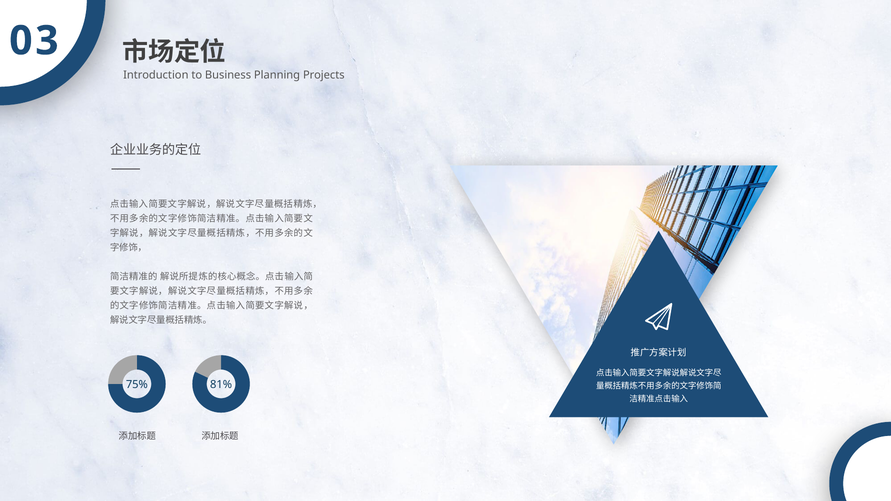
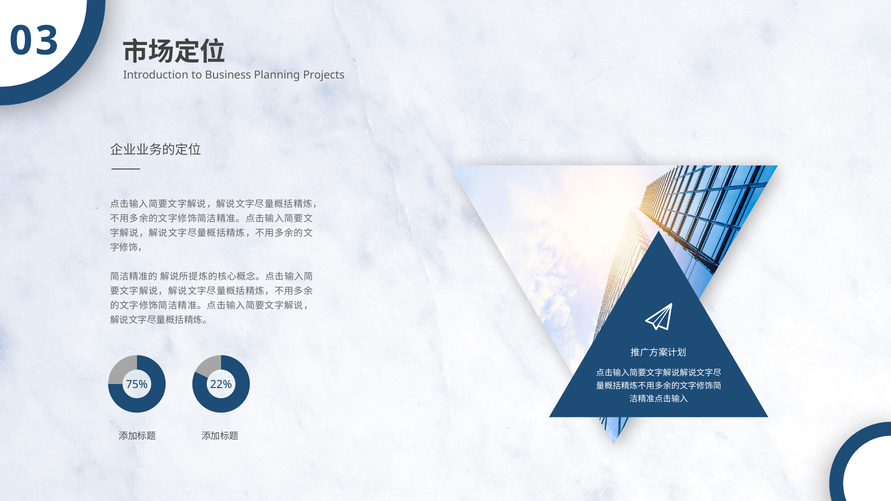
81%: 81% -> 22% (221, 385)
